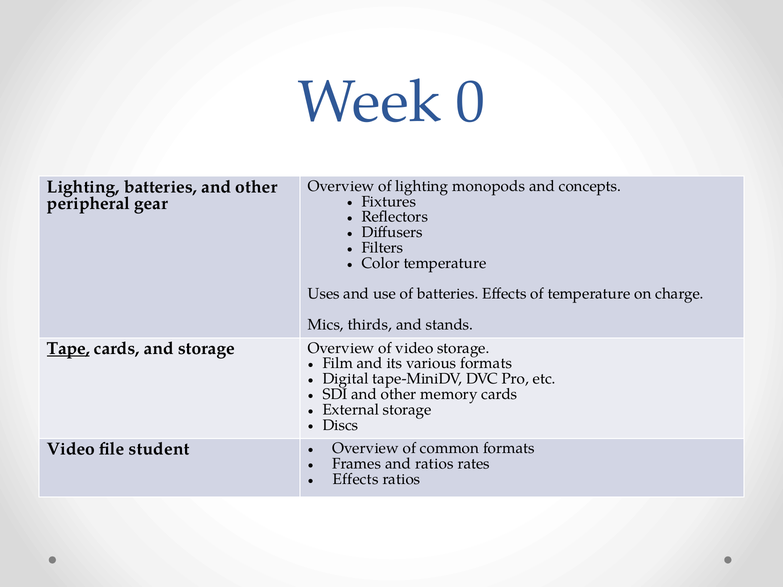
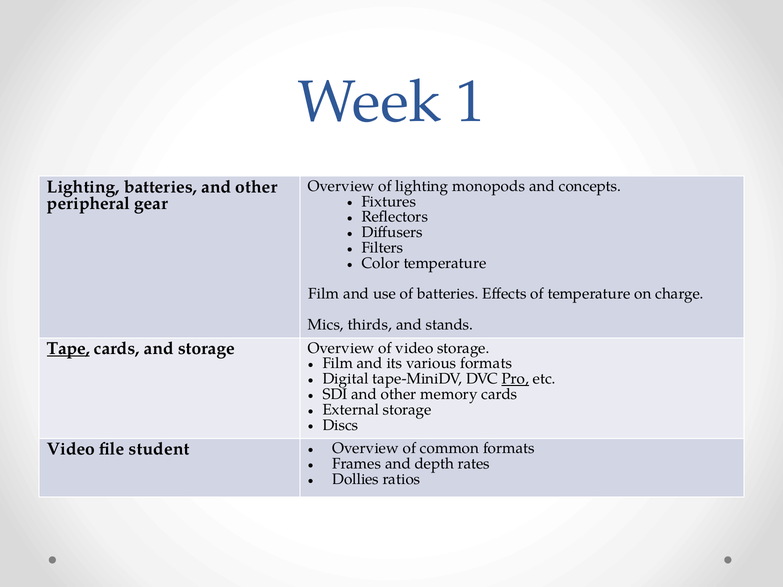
0: 0 -> 1 (471, 102)
Uses: Uses -> Film (324, 294)
Pro underline: none -> present (515, 379)
and ratios: ratios -> depth (434, 464)
Effects: Effects -> Dollies (356, 479)
